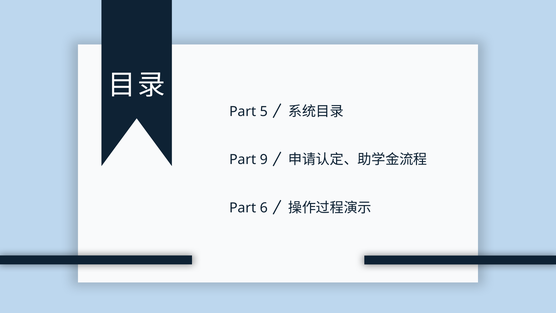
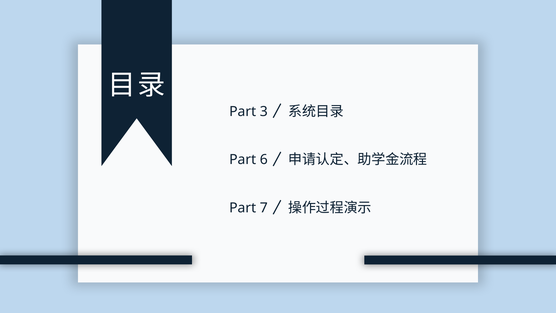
5: 5 -> 3 (264, 111)
9: 9 -> 6 (264, 160)
6: 6 -> 7 (264, 208)
